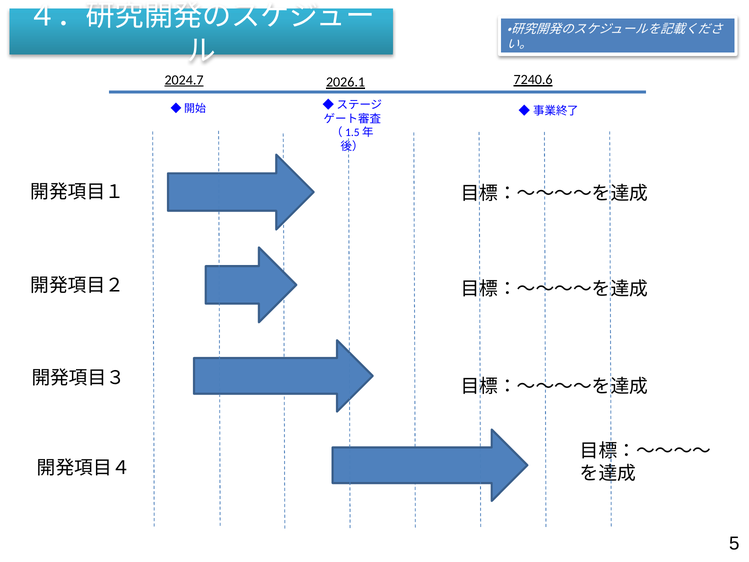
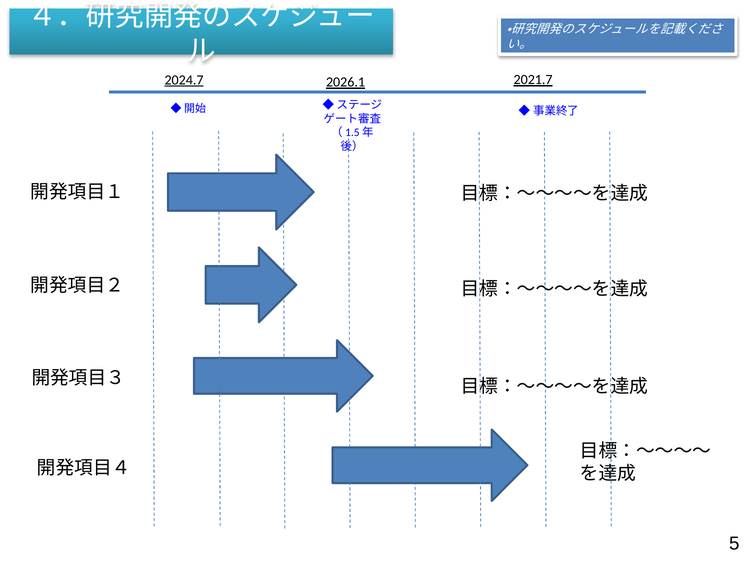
7240.6: 7240.6 -> 2021.7 (533, 80)
